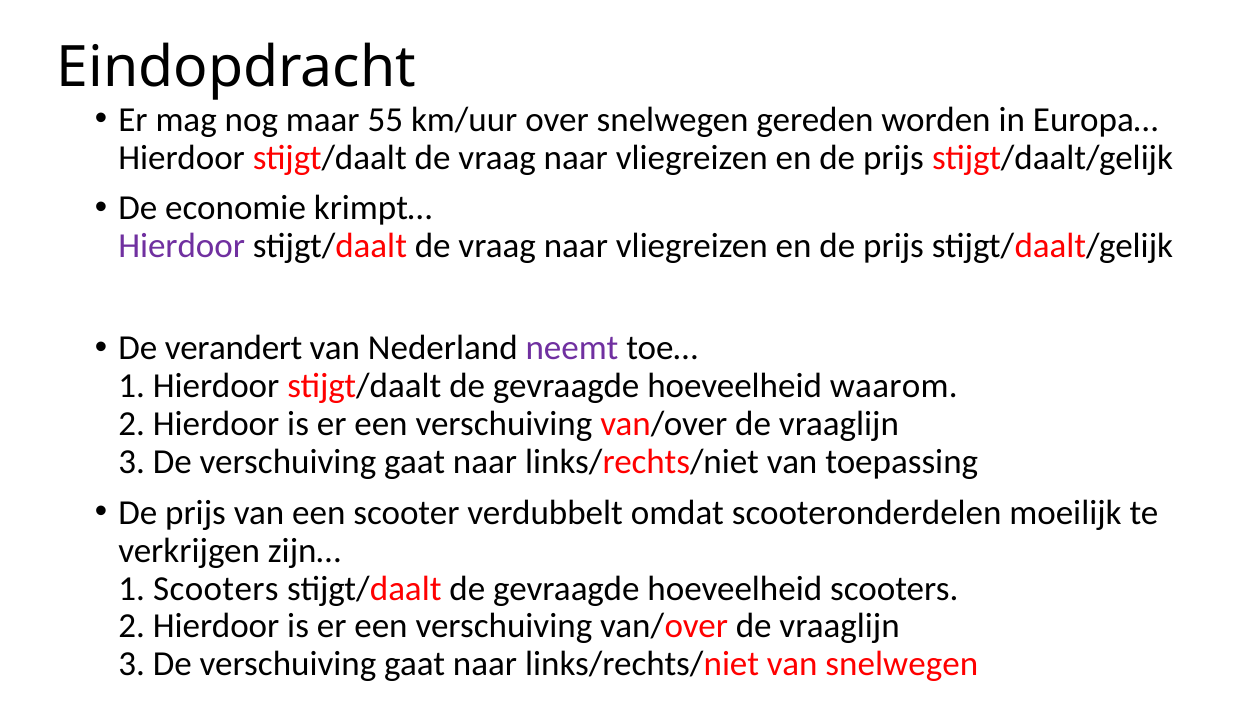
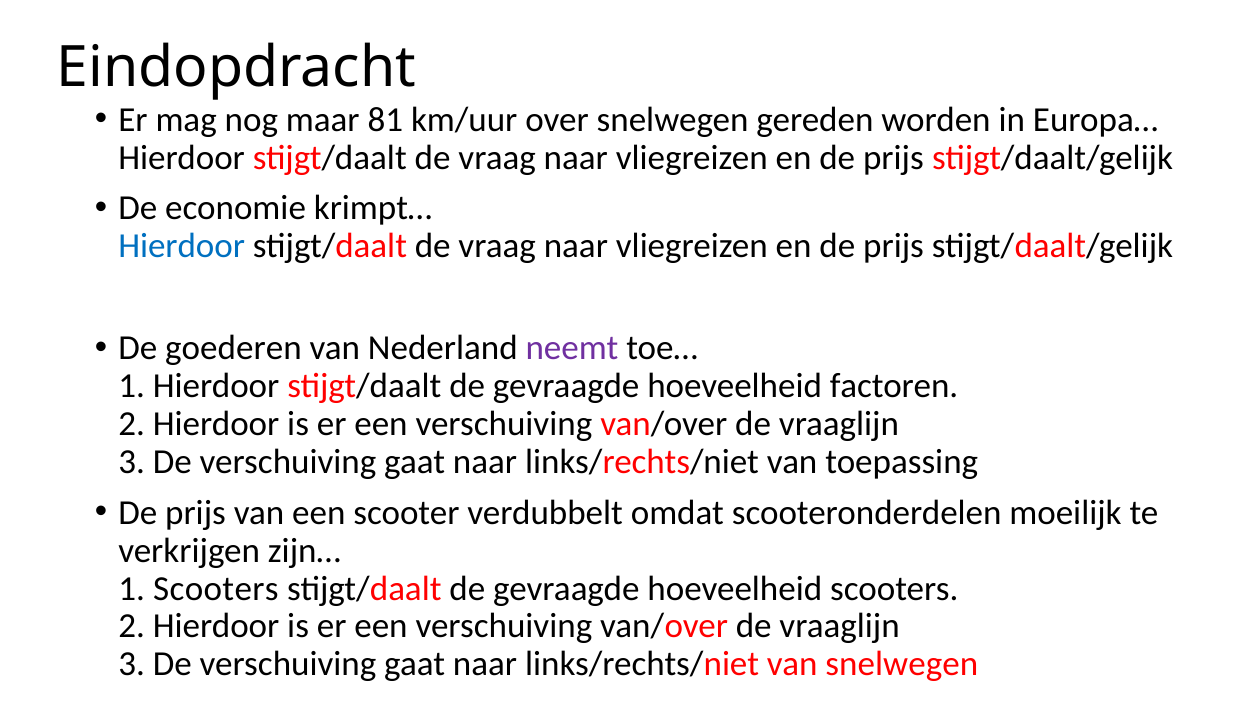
55: 55 -> 81 (385, 120)
Hierdoor colour: purple -> blue (182, 246)
verandert: verandert -> goederen (233, 348)
waarom: waarom -> factoren (894, 386)
